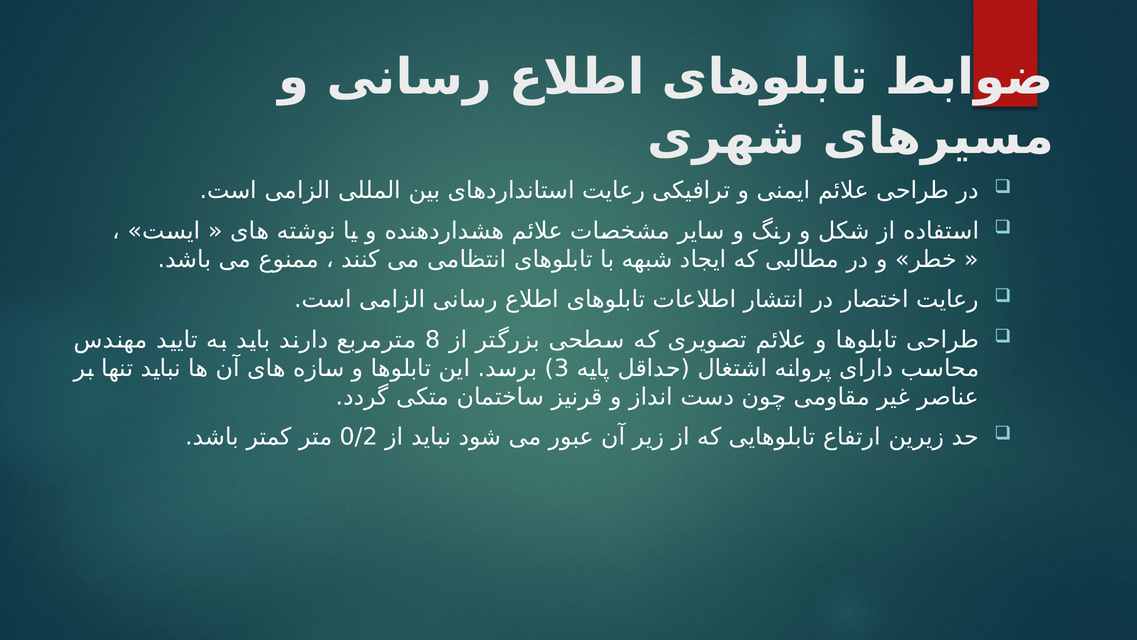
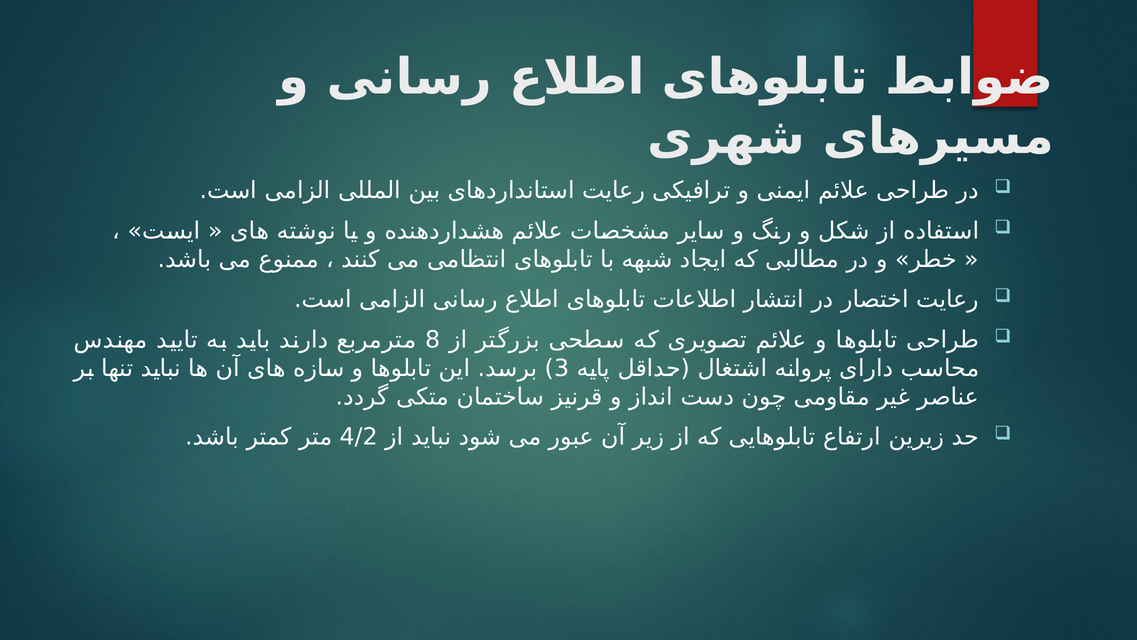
0/2: 0/2 -> 4/2 (359, 437)
